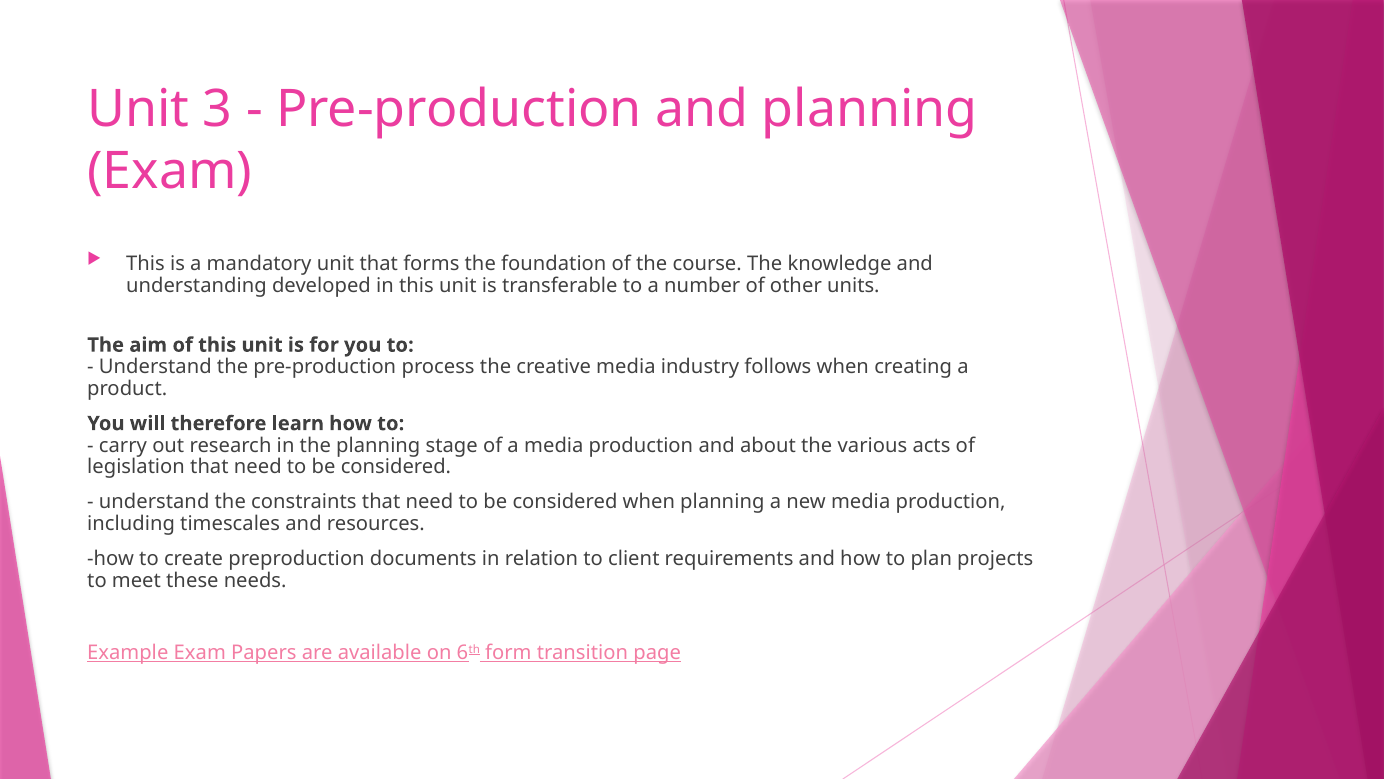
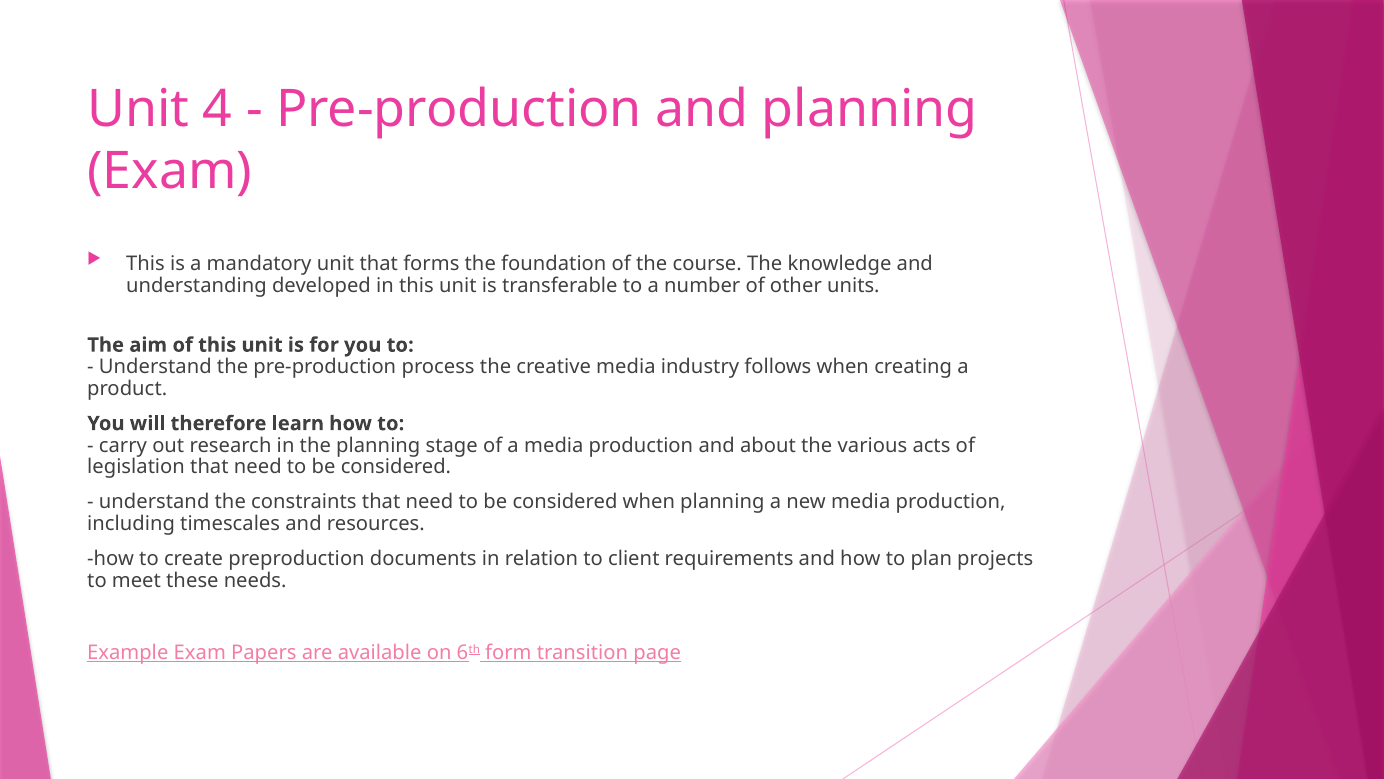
3: 3 -> 4 (218, 109)
